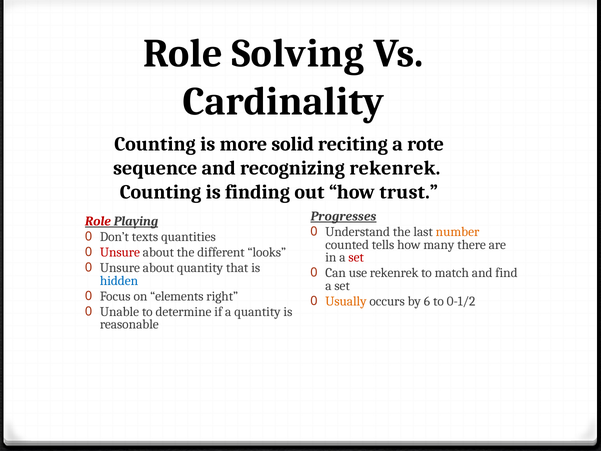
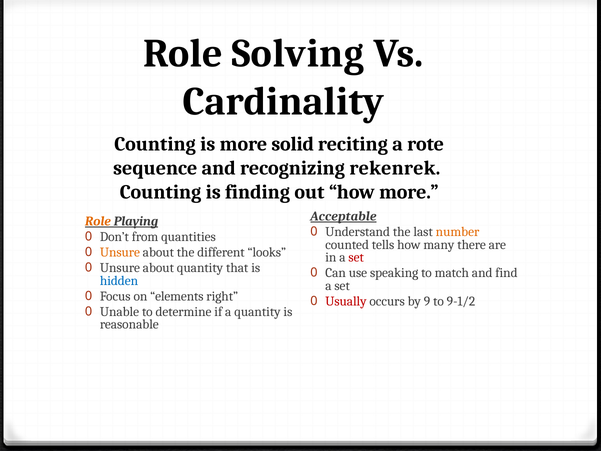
how trust: trust -> more (409, 192)
Progresses: Progresses -> Acceptable (343, 216)
Role colour: red -> orange (98, 221)
texts: texts -> from (145, 237)
Unsure colour: red -> orange (120, 252)
use rekenrek: rekenrek -> speaking (394, 273)
Usually colour: orange -> red (346, 301)
6: 6 -> 9 (427, 301)
0-1/2: 0-1/2 -> 9-1/2 (461, 301)
